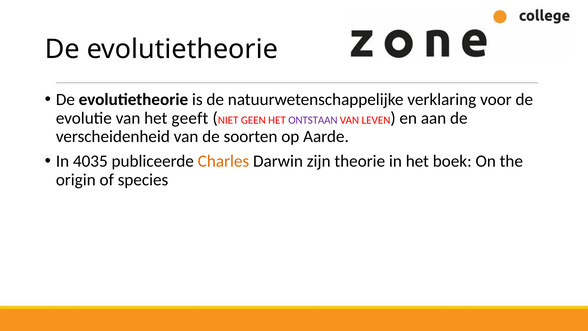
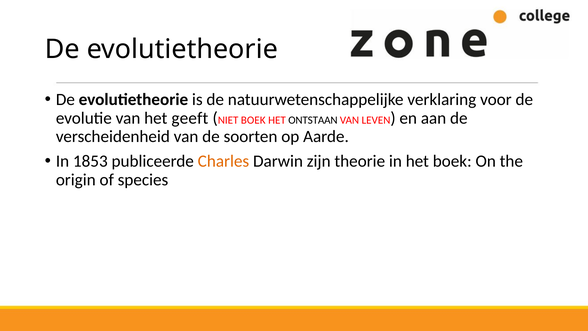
NIET GEEN: GEEN -> BOEK (253, 120)
ONTSTAAN colour: purple -> black (313, 120)
4035: 4035 -> 1853 (90, 161)
